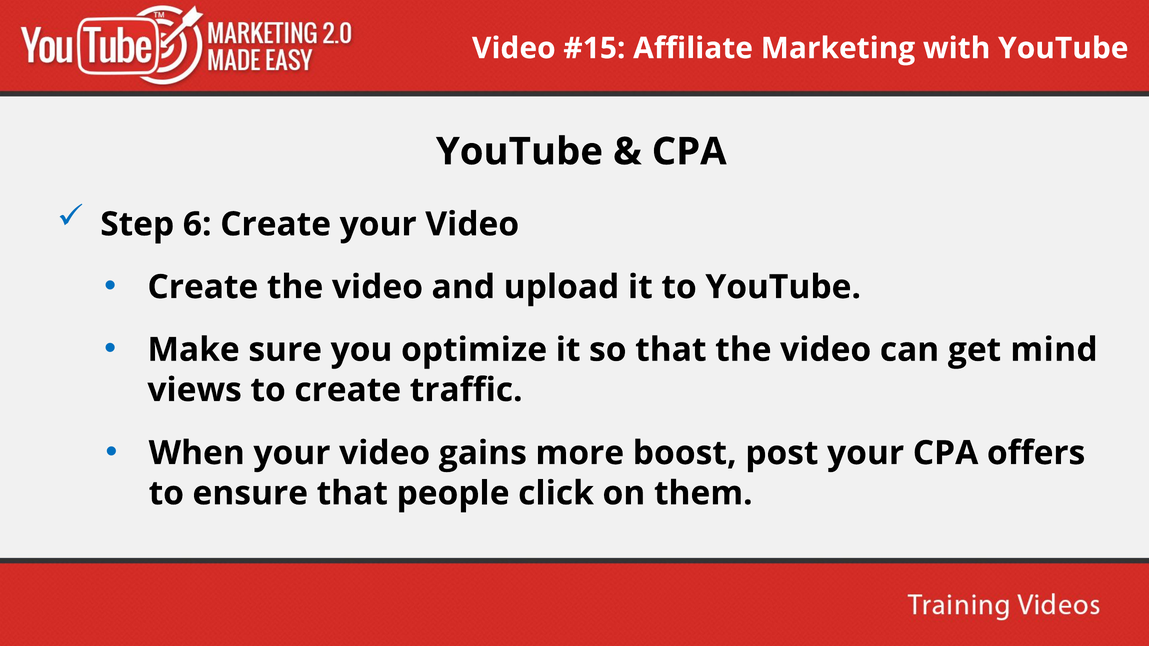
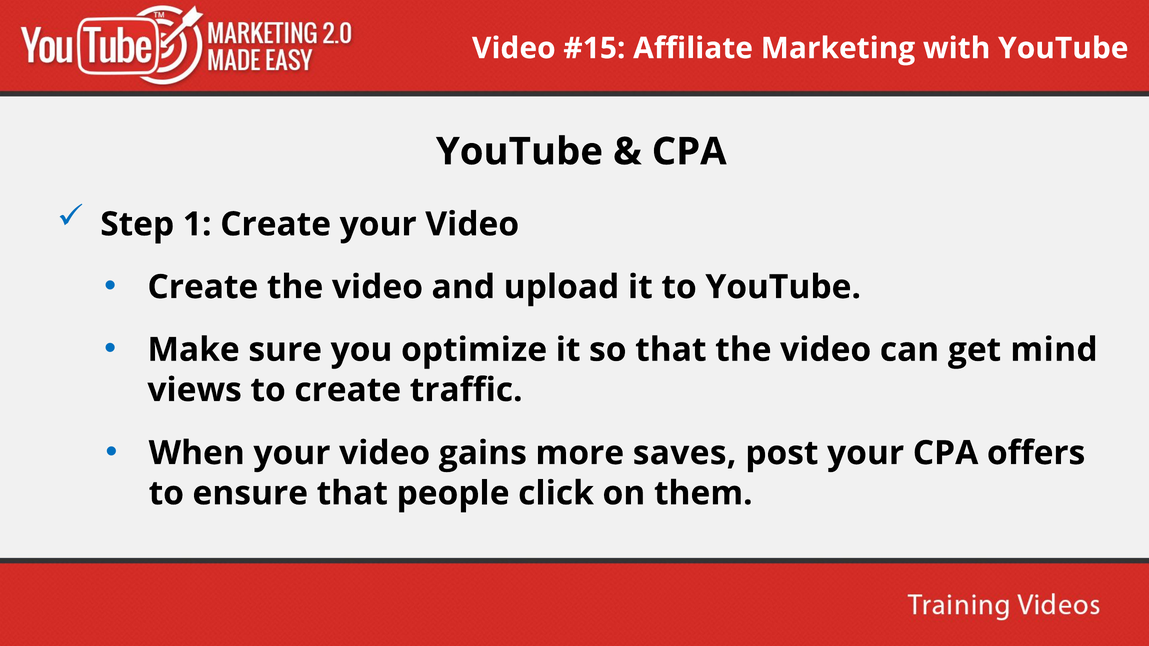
6: 6 -> 1 (197, 224)
boost: boost -> saves (685, 453)
